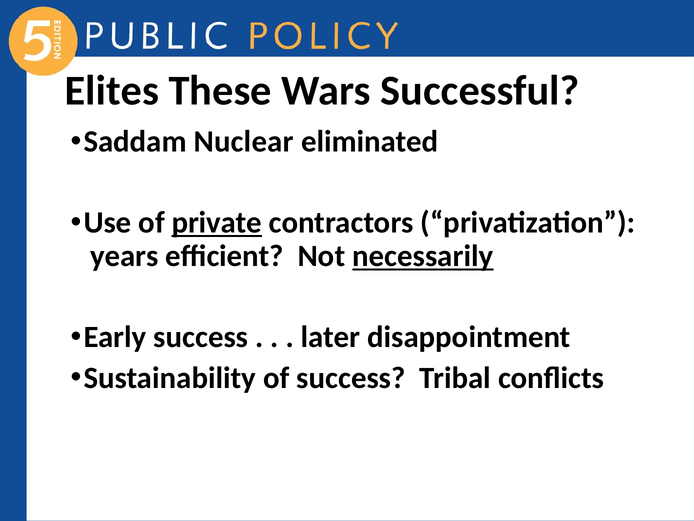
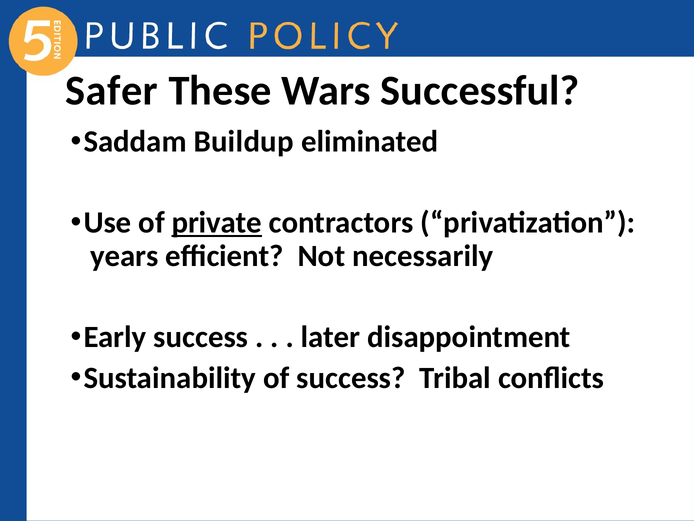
Elites: Elites -> Safer (112, 91)
Nuclear: Nuclear -> Buildup (244, 141)
necessarily underline: present -> none (423, 256)
